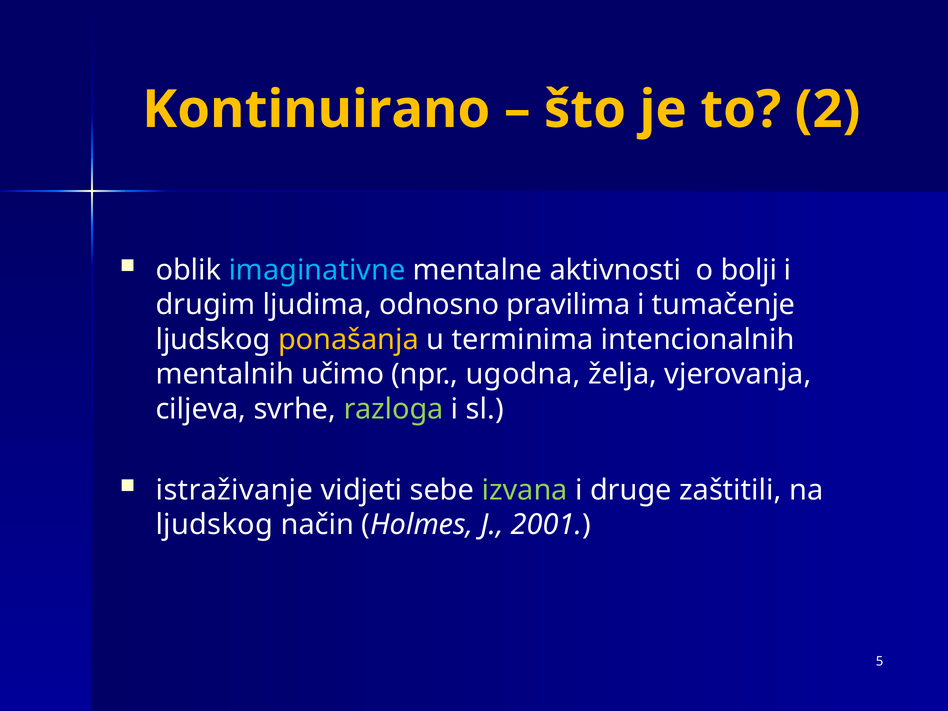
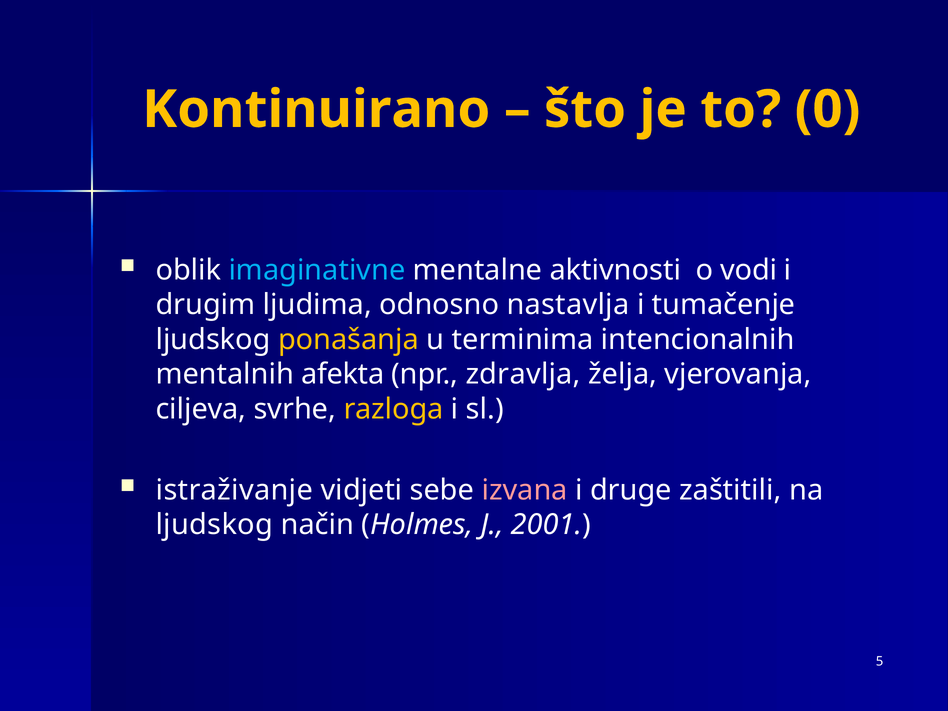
2: 2 -> 0 (828, 110)
bolji: bolji -> vodi (749, 270)
pravilima: pravilima -> nastavlja (568, 305)
učimo: učimo -> afekta (343, 374)
ugodna: ugodna -> zdravlja (523, 374)
razloga colour: light green -> yellow (394, 409)
izvana colour: light green -> pink (525, 490)
